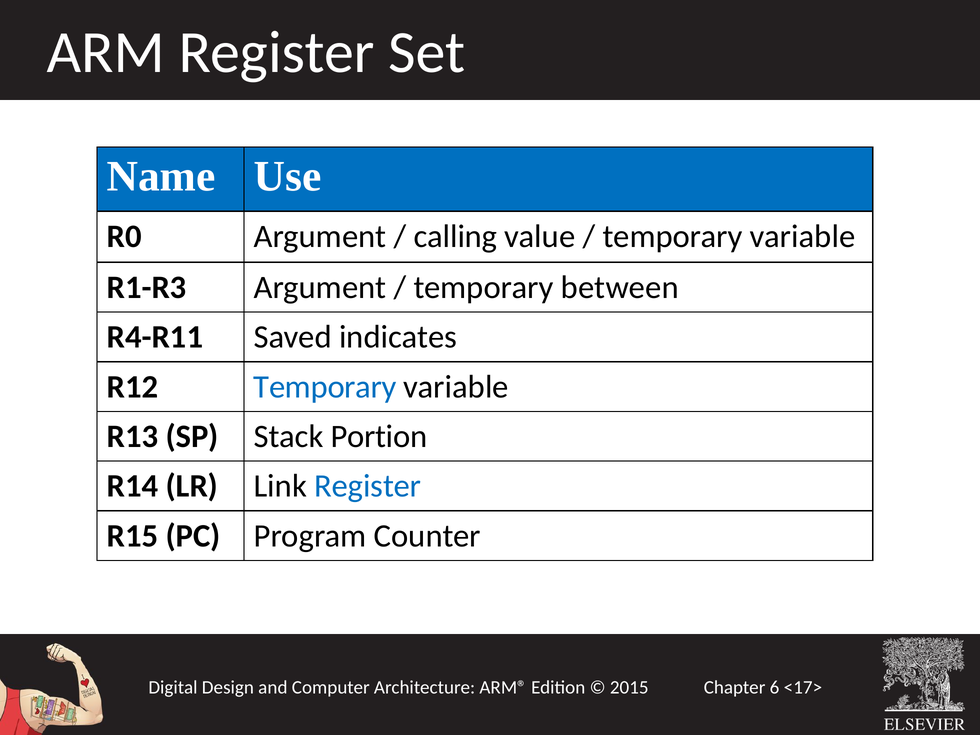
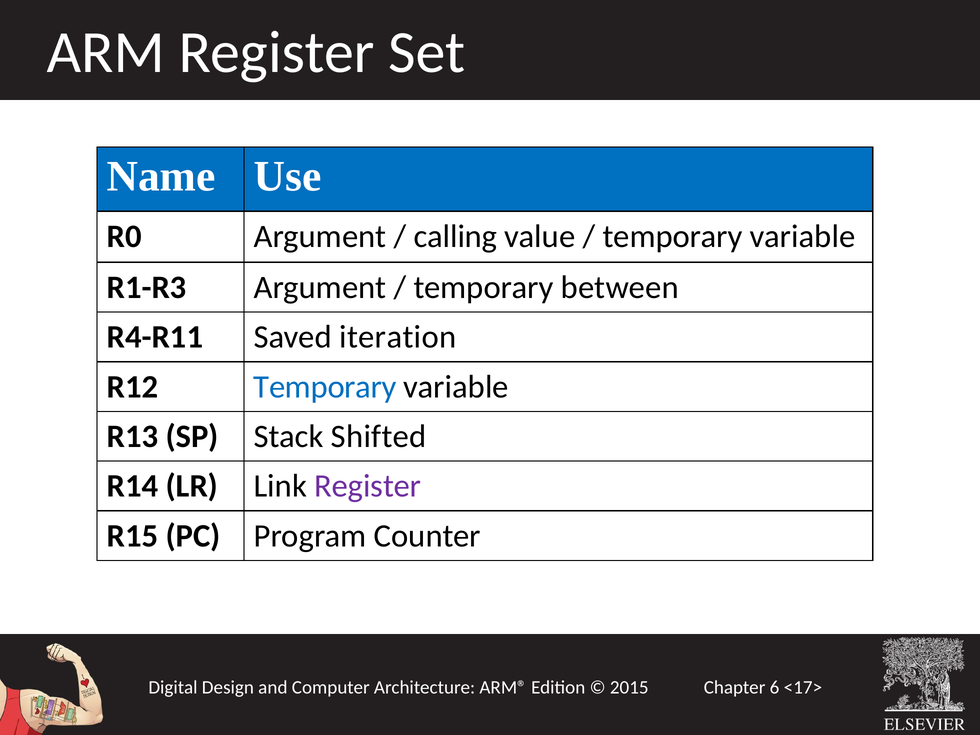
indicates: indicates -> iteration (398, 337)
Portion: Portion -> Shifted (379, 437)
Register colour: blue -> purple (368, 486)
